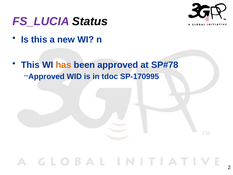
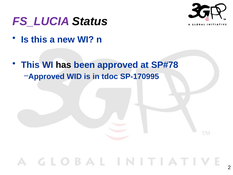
has colour: orange -> black (64, 65)
